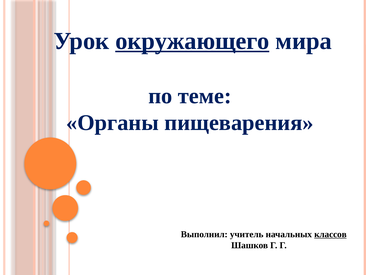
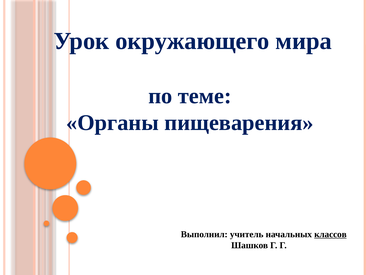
окружающего underline: present -> none (192, 41)
